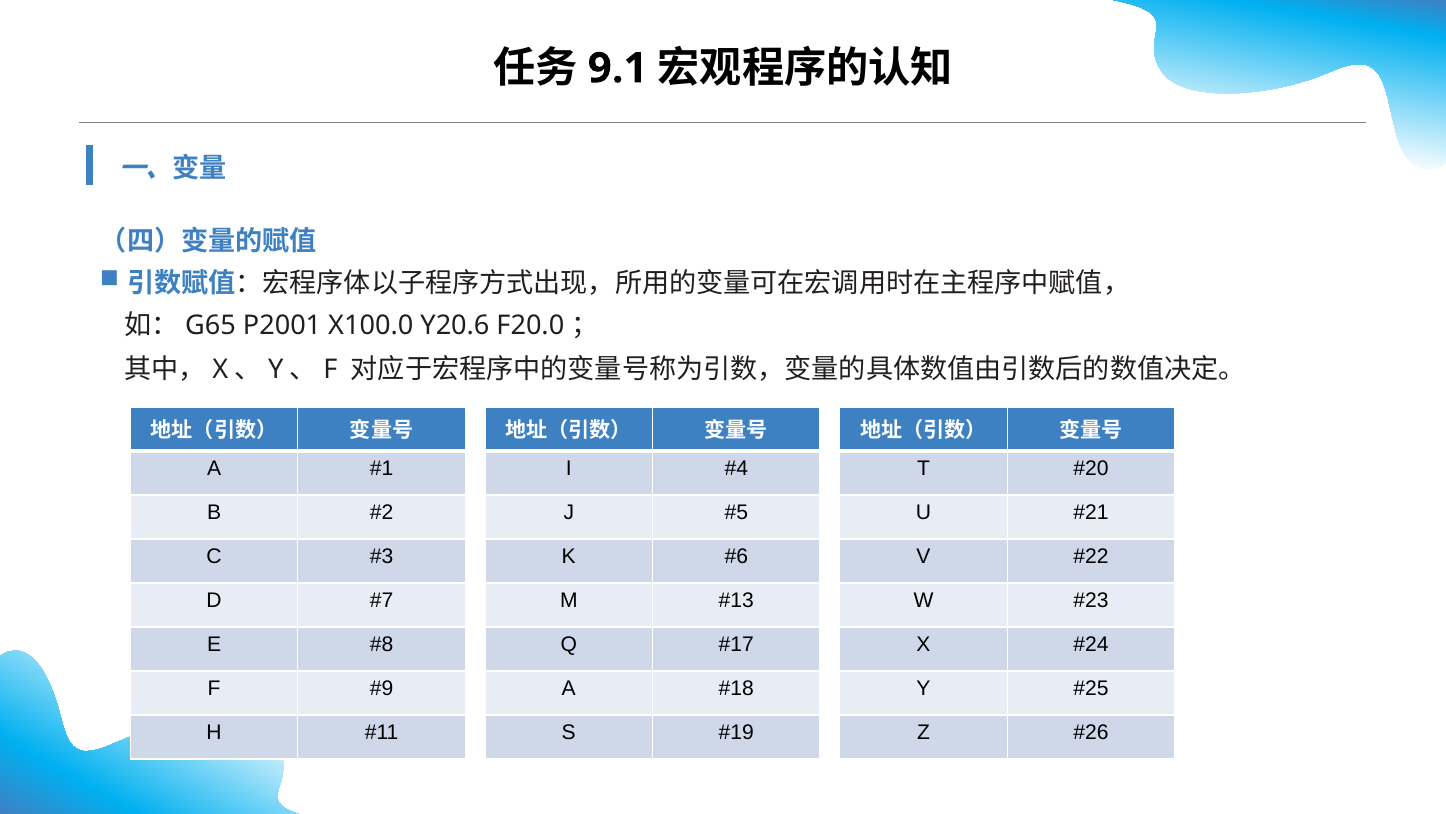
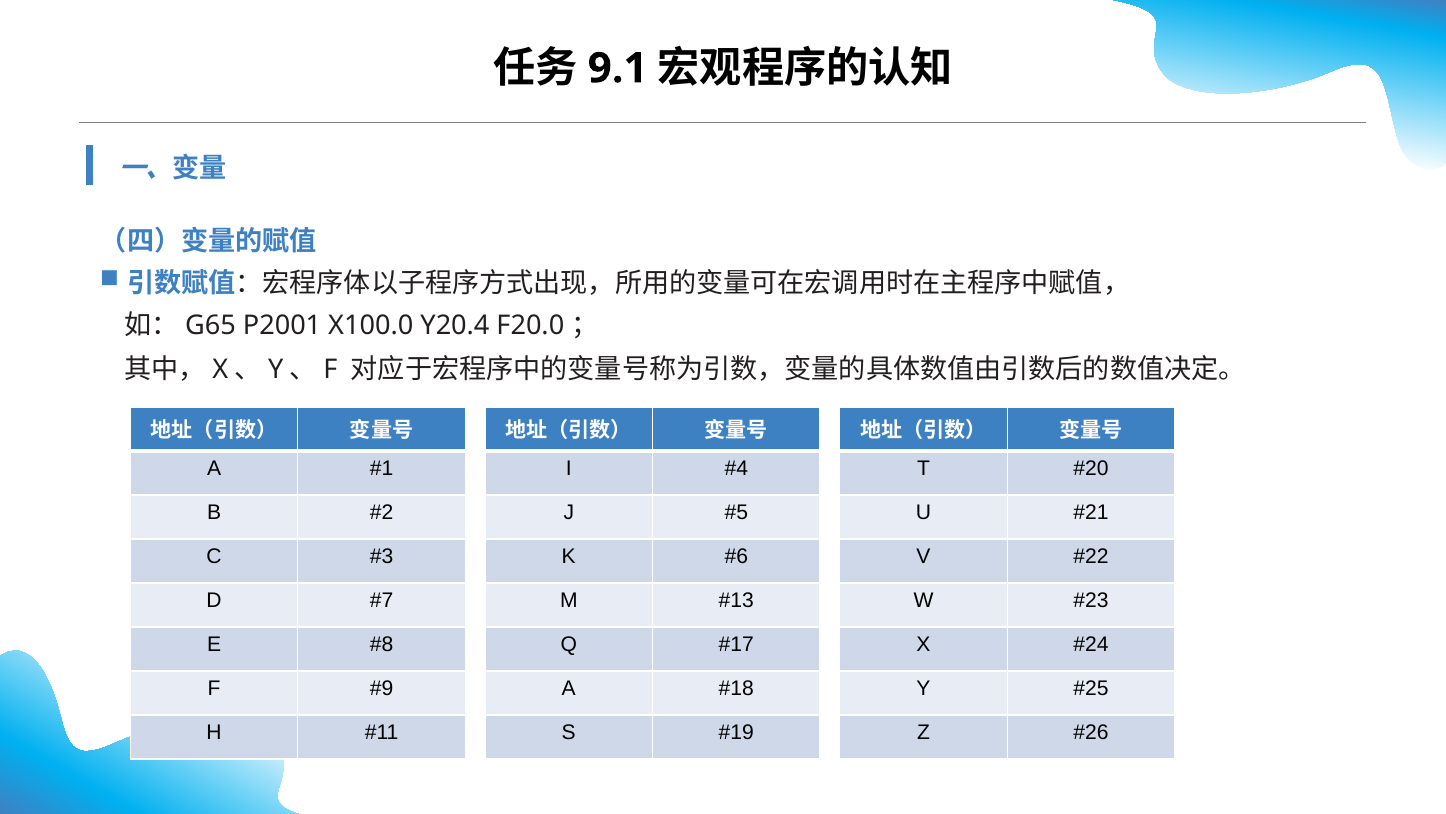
Y20.6: Y20.6 -> Y20.4 (455, 326)
